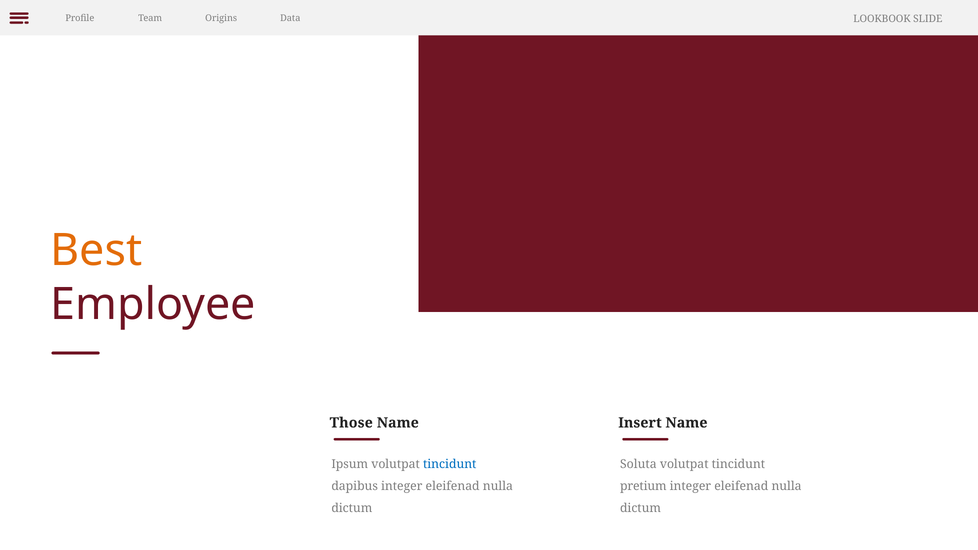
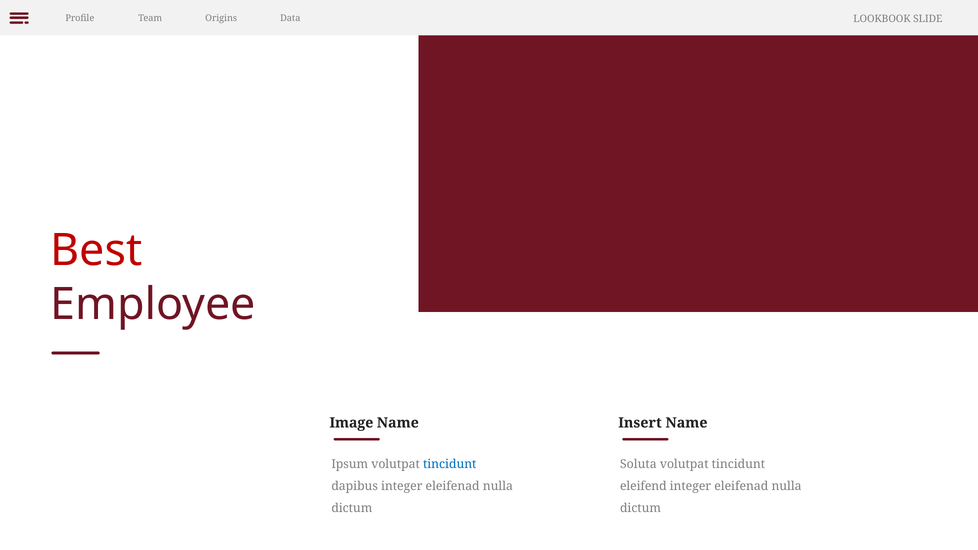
Best colour: orange -> red (96, 251)
Those: Those -> Image (351, 423)
pretium: pretium -> eleifend (643, 486)
